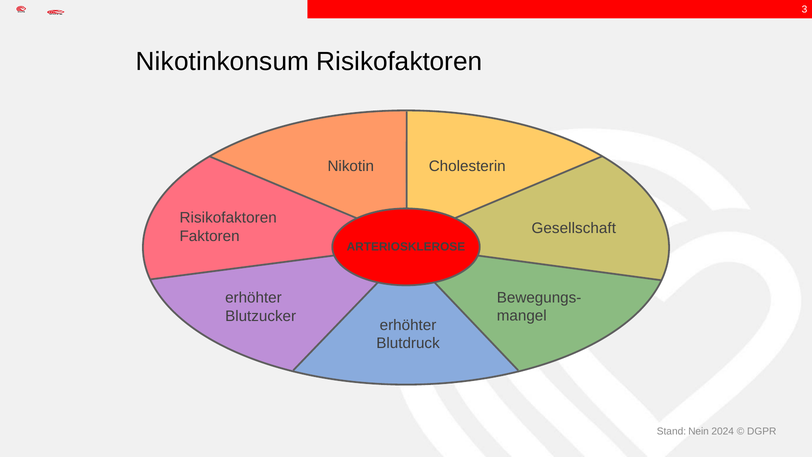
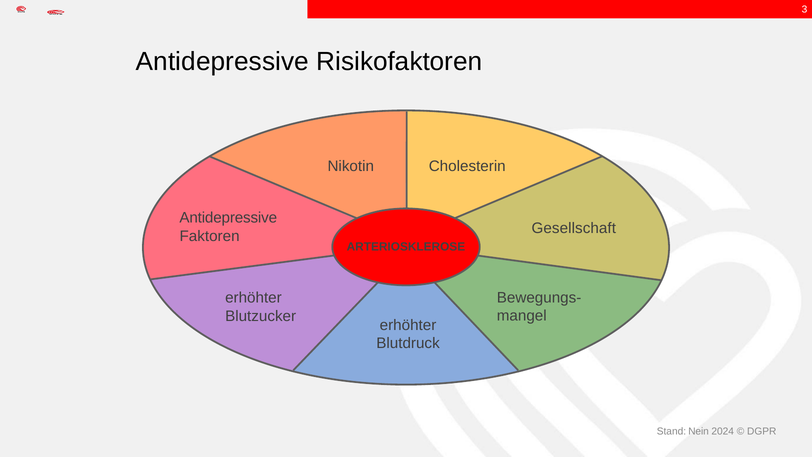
Nikotinkonsum: Nikotinkonsum -> Antidepressive (222, 61)
Risikofaktoren: Risikofaktoren -> Antidepressive (228, 218)
